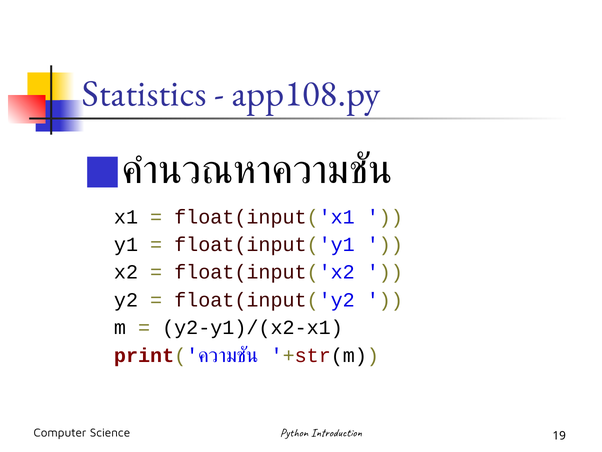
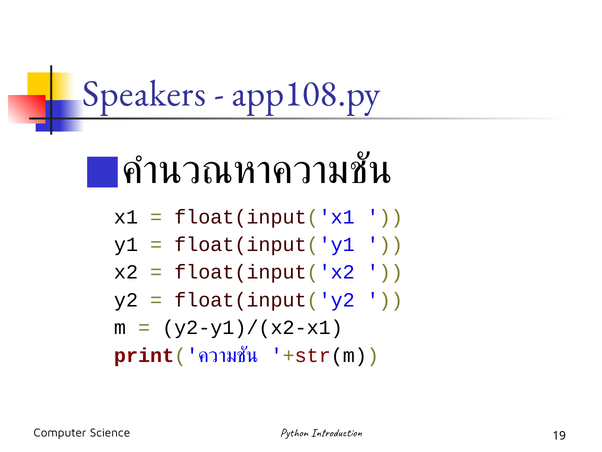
Statistics: Statistics -> Speakers (144, 93)
